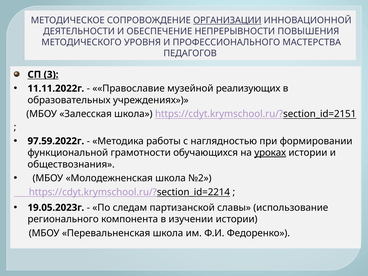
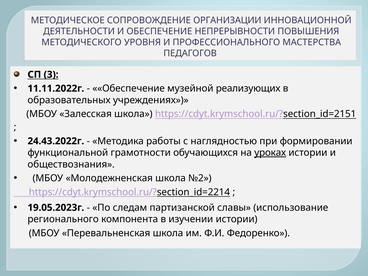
ОРГАНИЗАЦИИ underline: present -> none (227, 20)
Православие: Православие -> Обеспечение (129, 88)
97.59.2022г: 97.59.2022г -> 24.43.2022г (56, 141)
